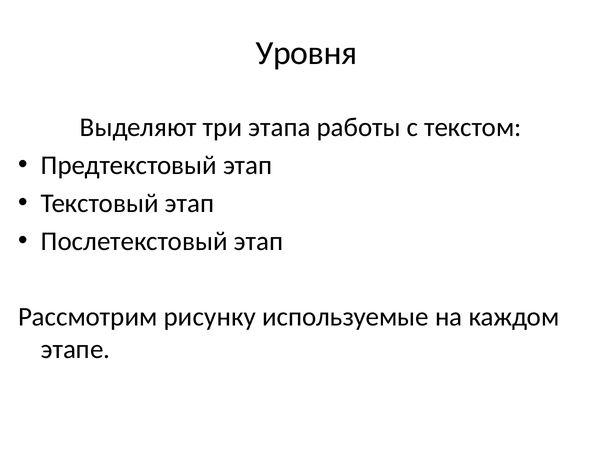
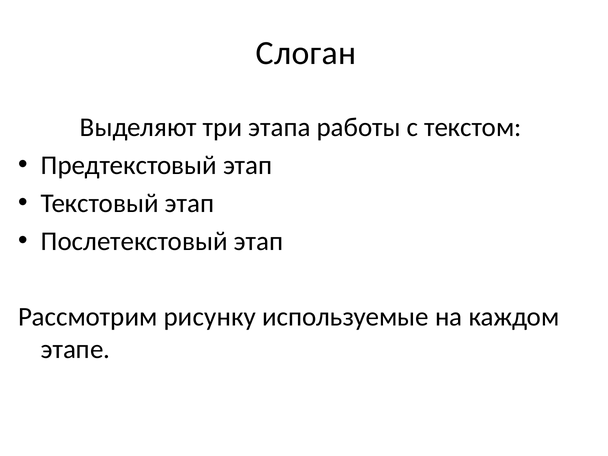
Уровня: Уровня -> Слоган (306, 53)
